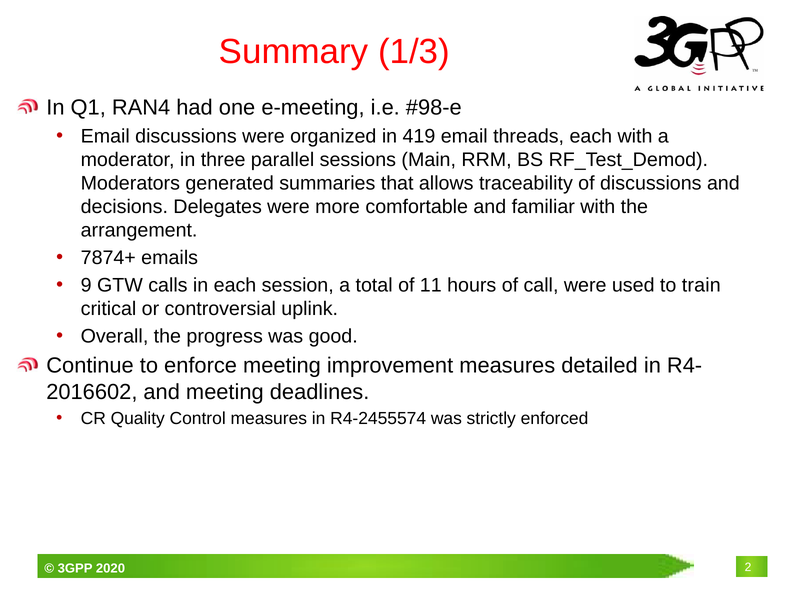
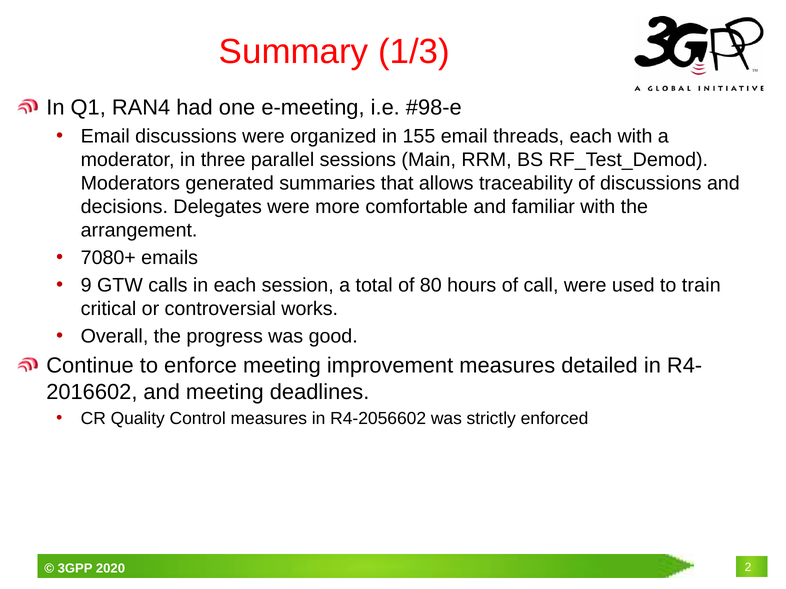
419: 419 -> 155 (419, 136)
7874+: 7874+ -> 7080+ (108, 258)
11: 11 -> 80 (431, 286)
uplink: uplink -> works (310, 309)
R4-2455574: R4-2455574 -> R4-2056602 (378, 419)
